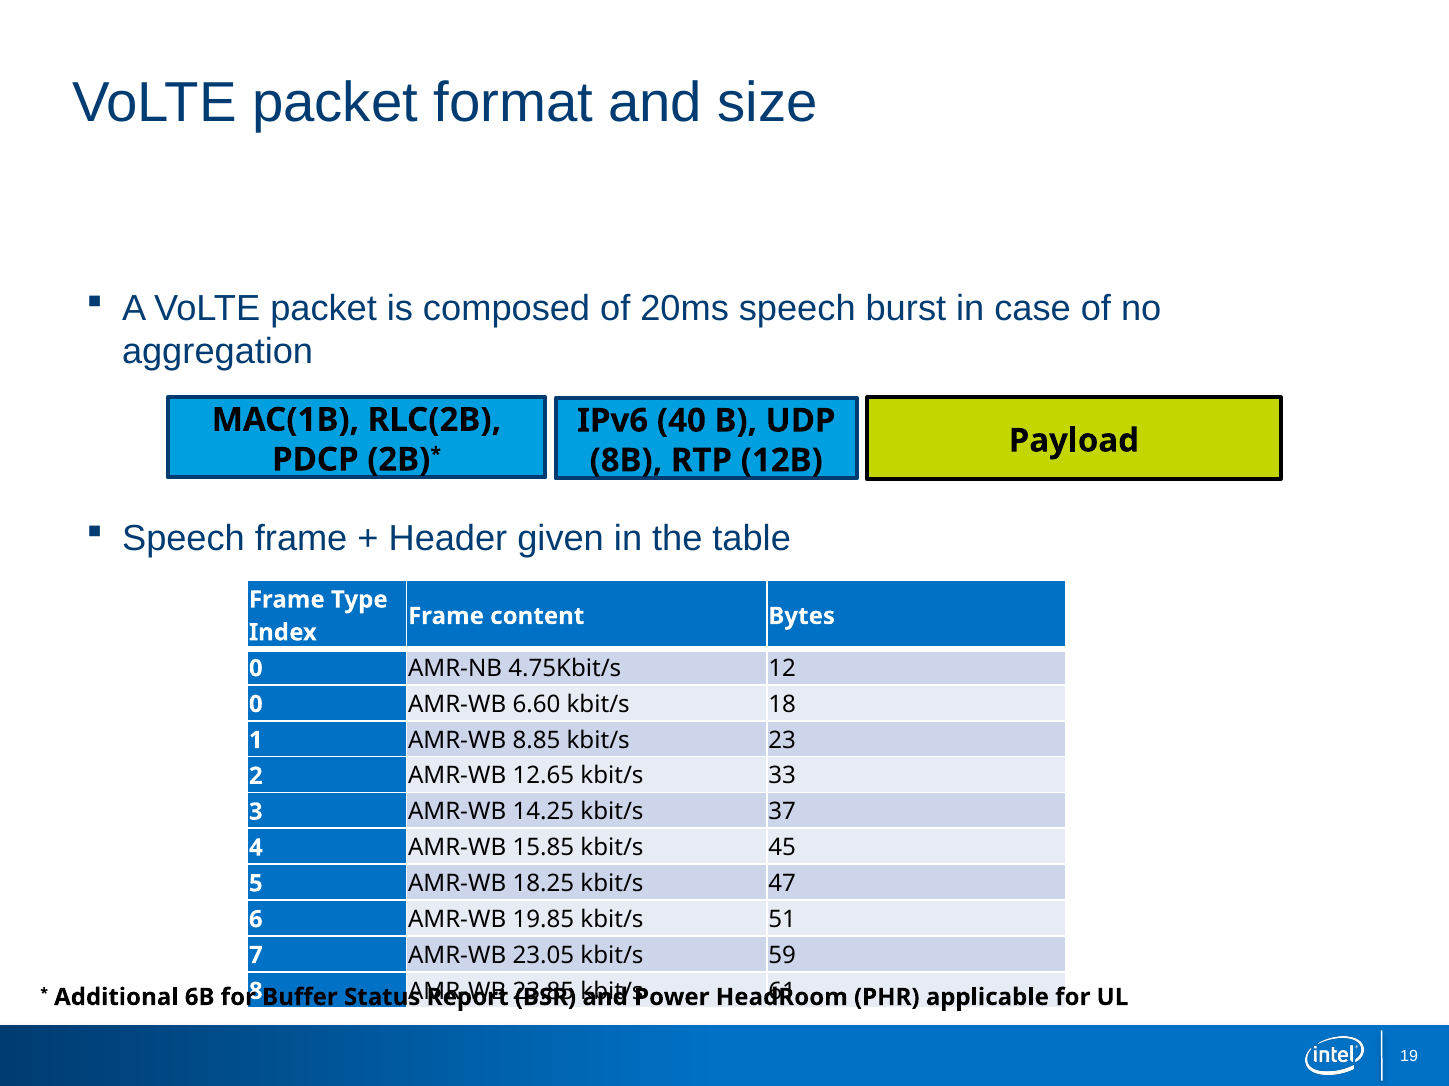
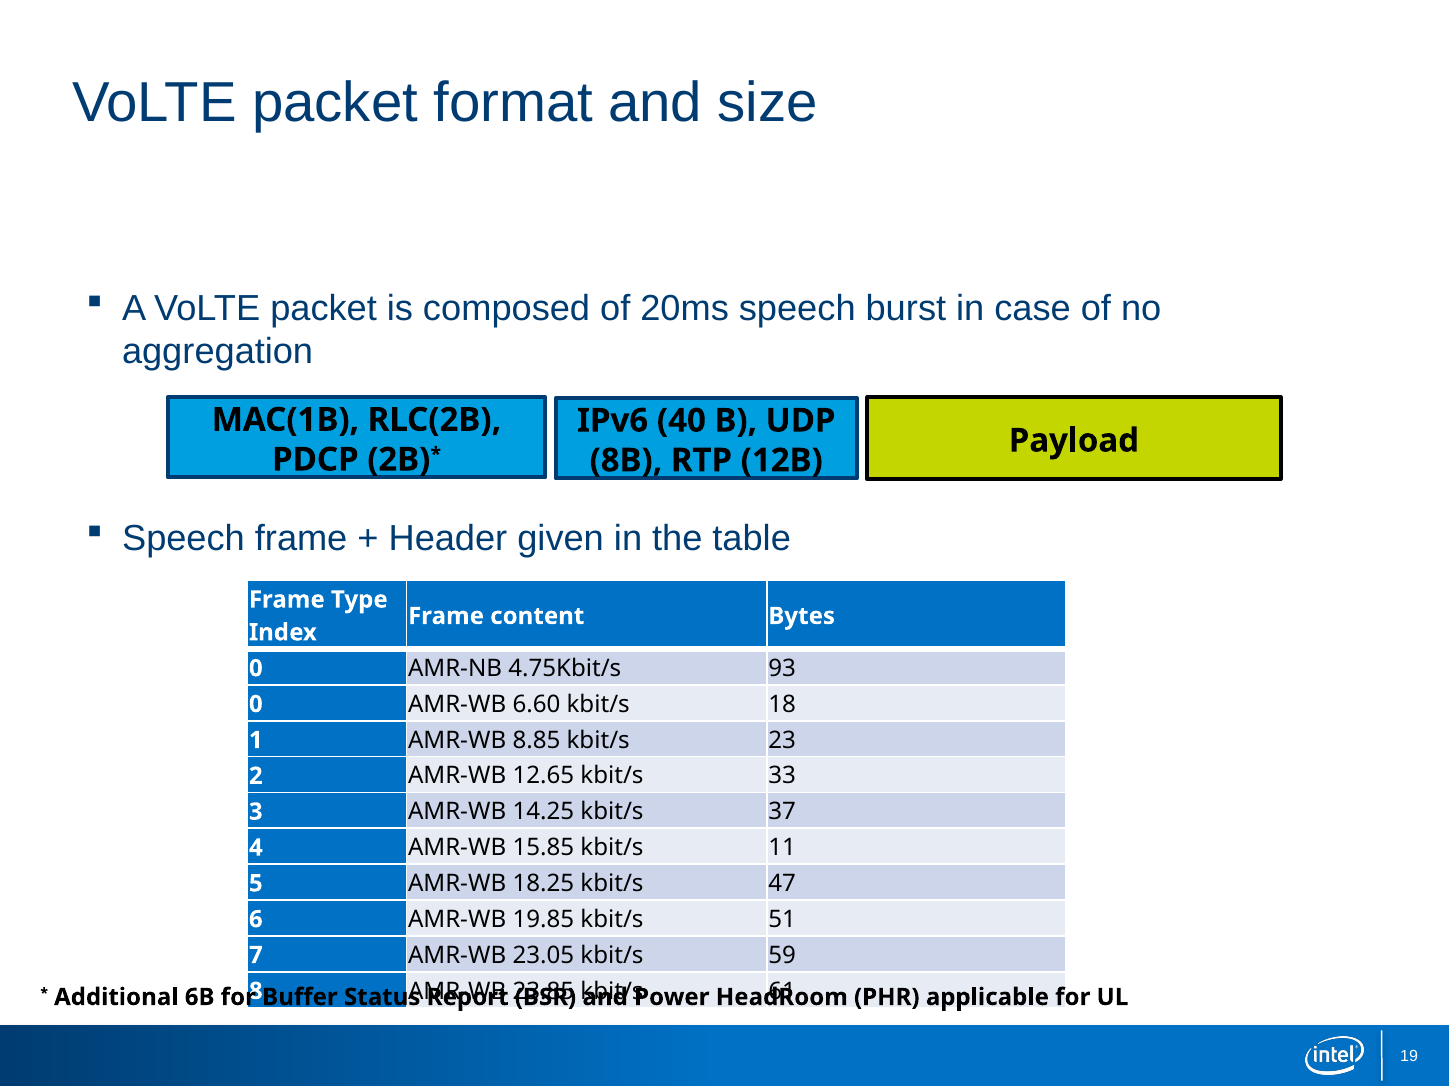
12: 12 -> 93 (782, 669)
45: 45 -> 11 (782, 848)
